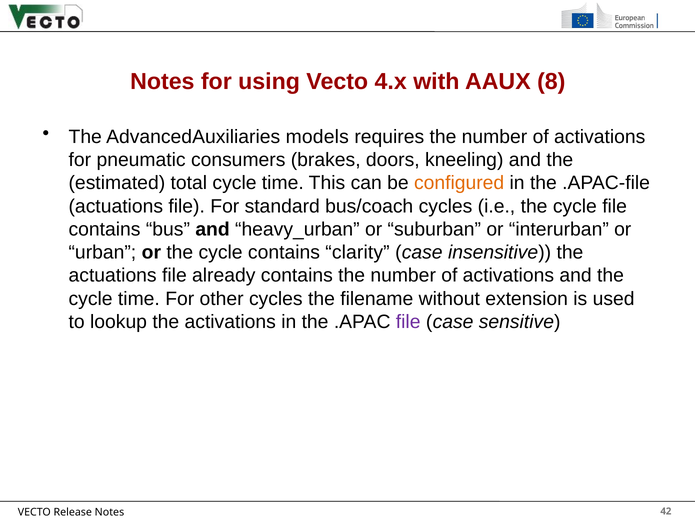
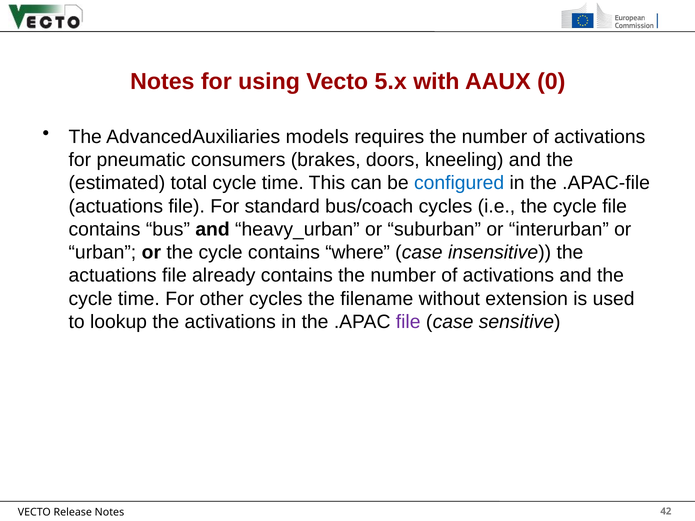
4.x: 4.x -> 5.x (391, 82)
8: 8 -> 0 (551, 82)
configured colour: orange -> blue (459, 183)
clarity: clarity -> where (358, 253)
